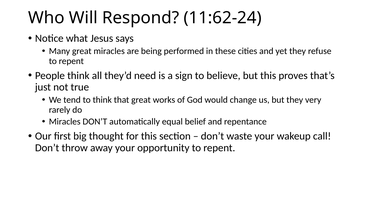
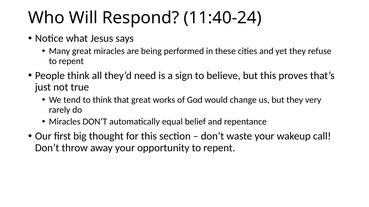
11:62-24: 11:62-24 -> 11:40-24 (223, 18)
